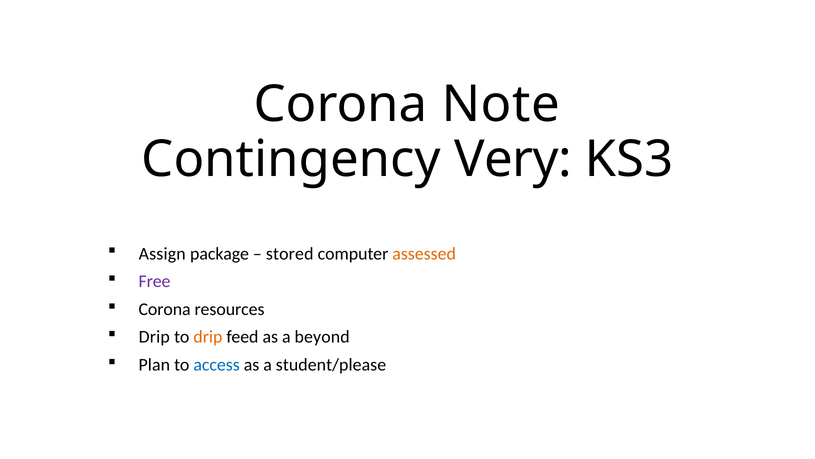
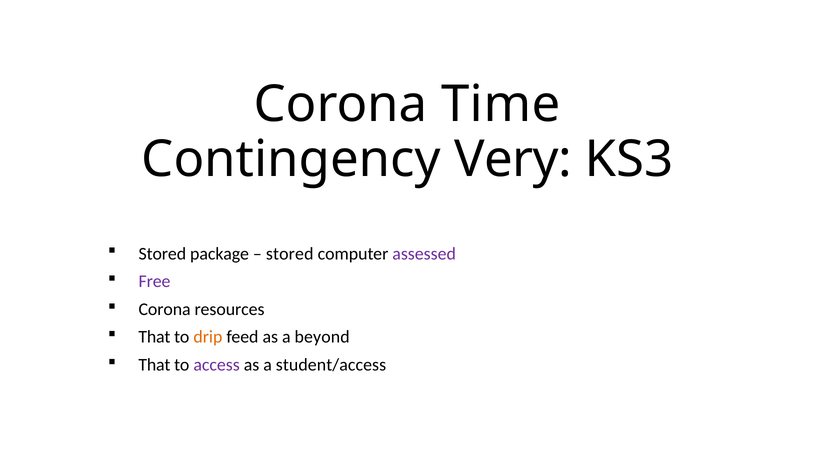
Note: Note -> Time (501, 104)
Assign: Assign -> Stored (162, 253)
assessed colour: orange -> purple (424, 253)
Drip: Drip -> That (154, 337)
Plan: Plan -> That (154, 364)
access colour: blue -> purple (217, 364)
student/please: student/please -> student/access (331, 364)
